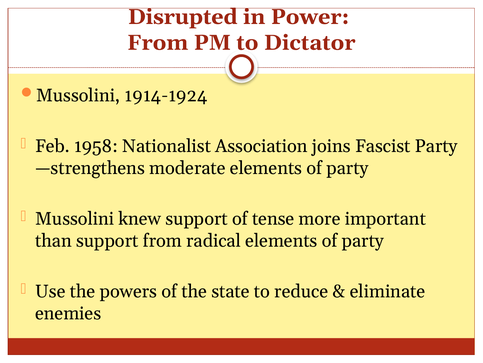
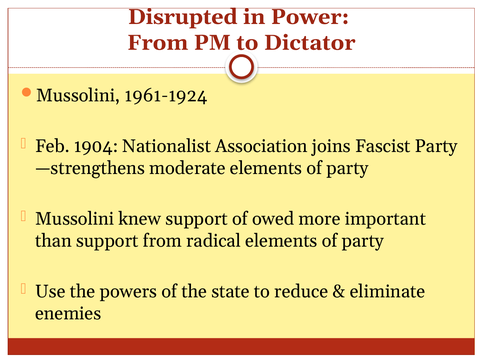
1914-1924: 1914-1924 -> 1961-1924 (166, 95)
1958: 1958 -> 1904 (96, 146)
tense: tense -> owed (273, 218)
